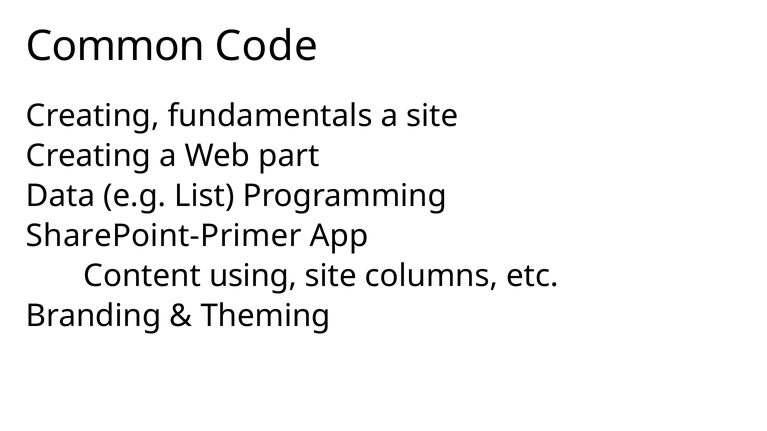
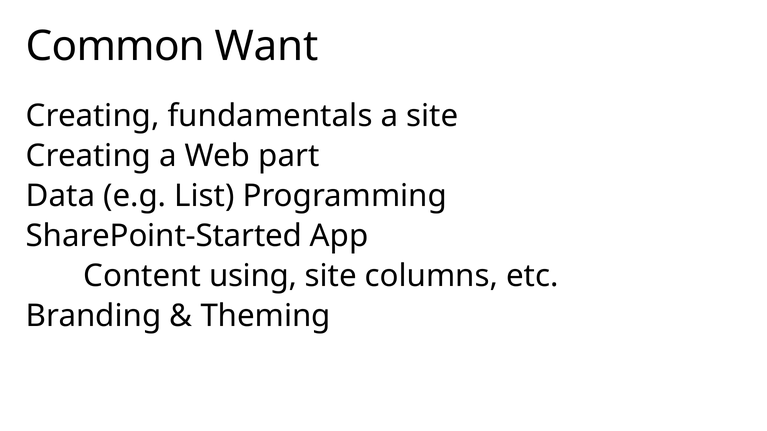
Code: Code -> Want (267, 46)
SharePoint-Primer: SharePoint-Primer -> SharePoint-Started (164, 236)
